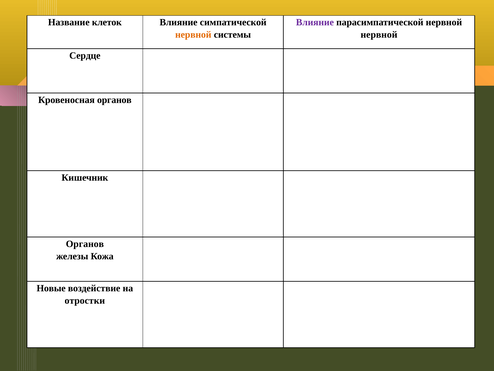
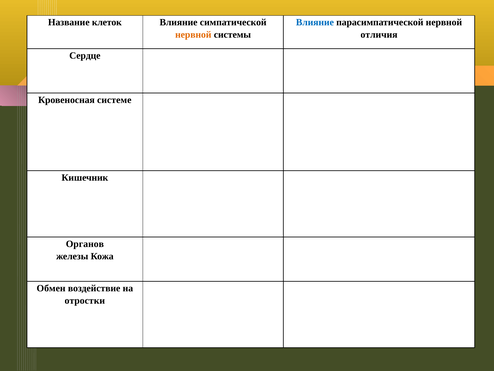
Влияние colour: purple -> blue (315, 22)
нервной: нервной -> отличия (379, 35)
Кровеносная органов: органов -> системе (114, 100)
Новые: Новые -> Обмен (51, 288)
